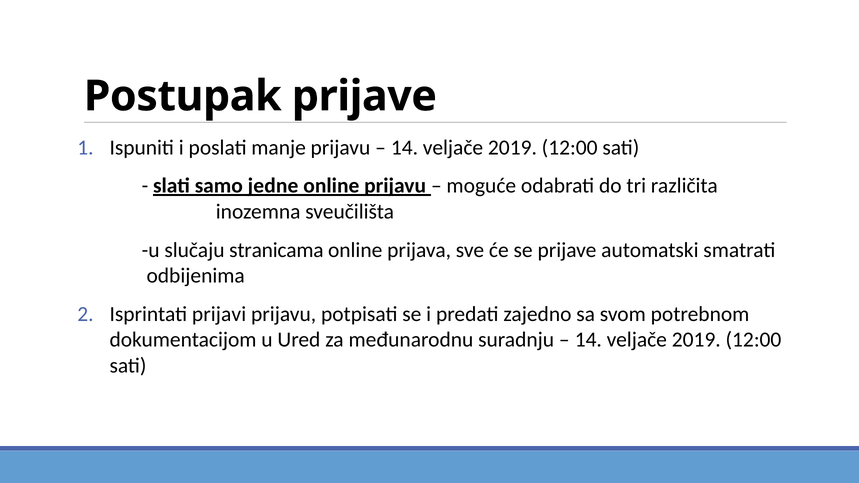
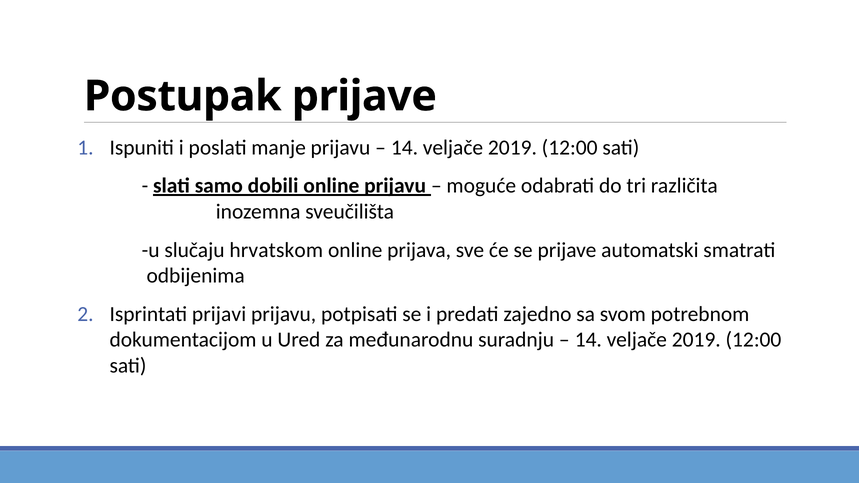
jedne: jedne -> dobili (273, 186)
stranicama: stranicama -> hrvatskom (276, 250)
